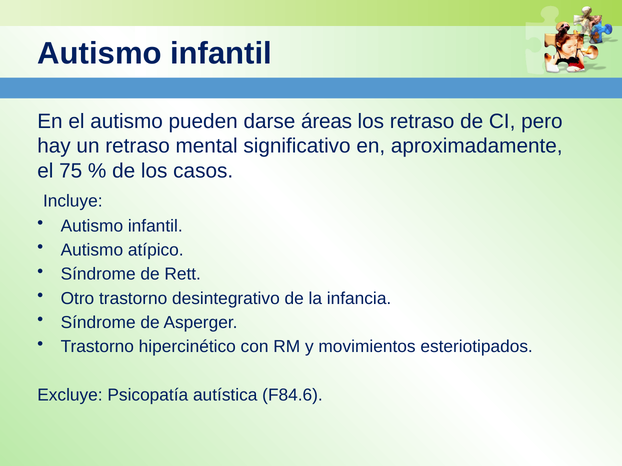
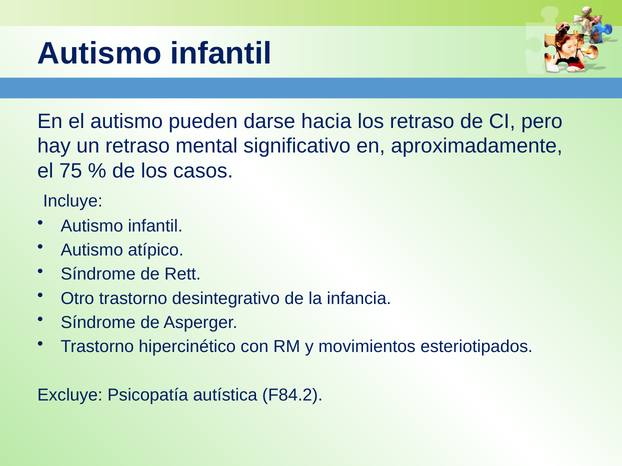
áreas: áreas -> hacia (326, 121)
F84.6: F84.6 -> F84.2 (292, 395)
